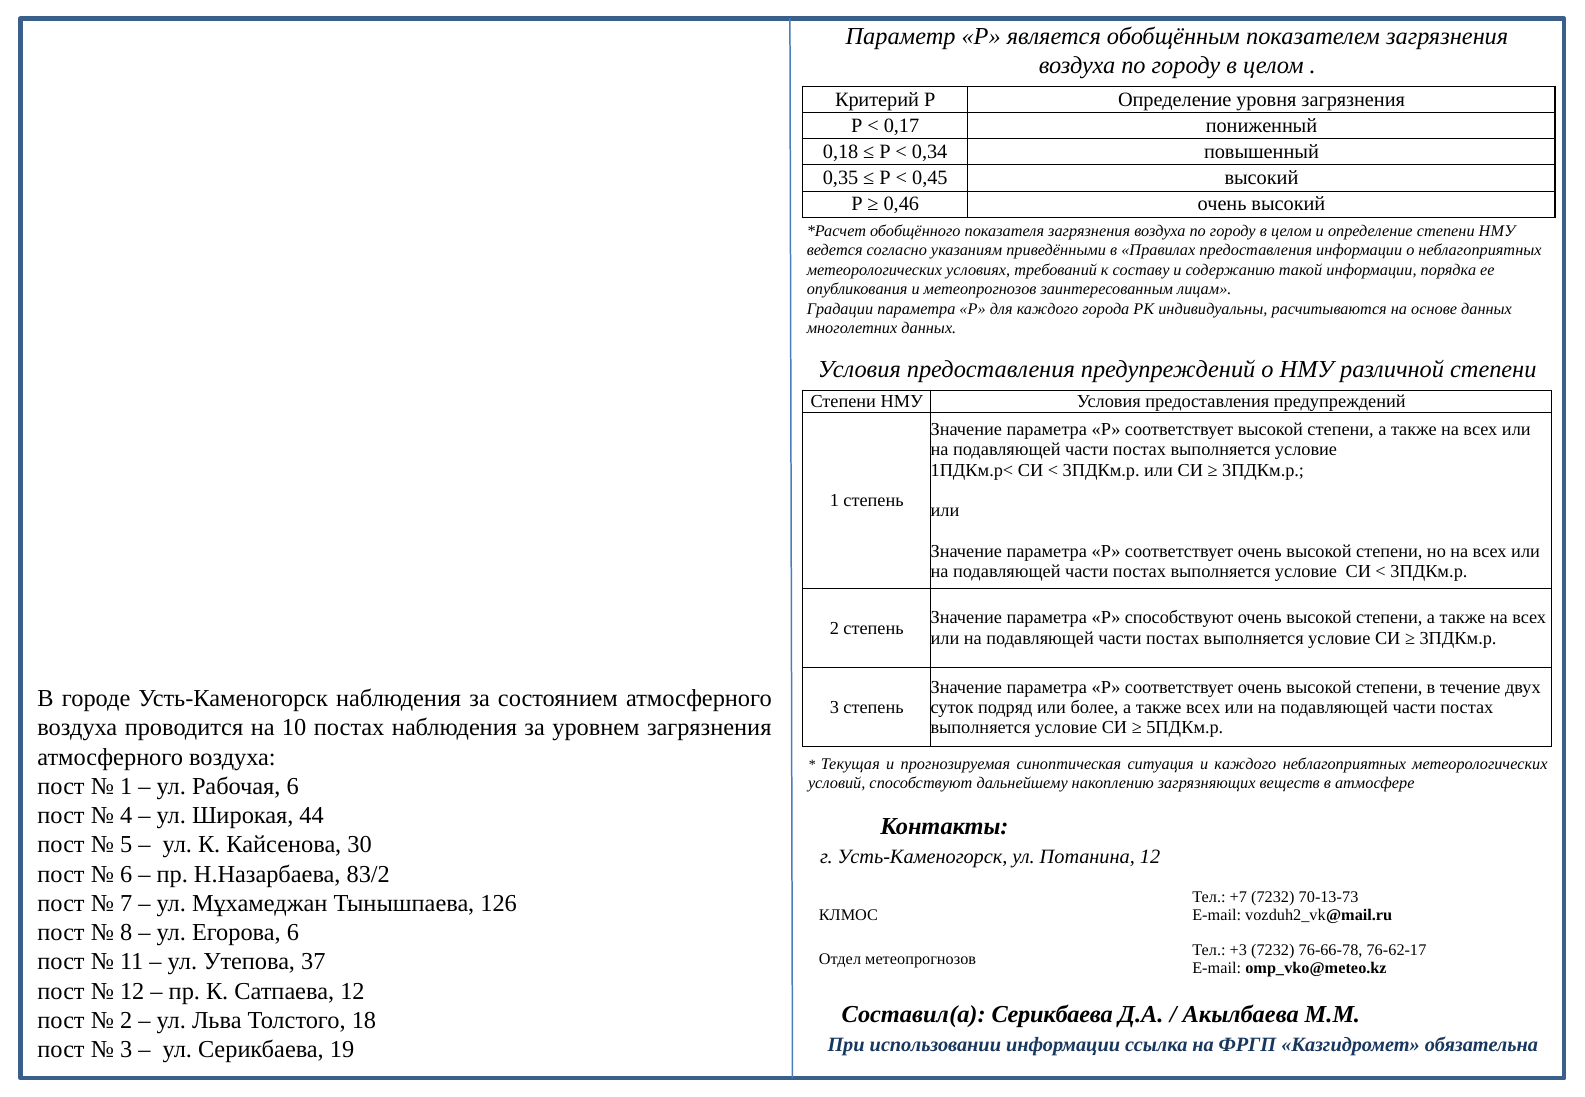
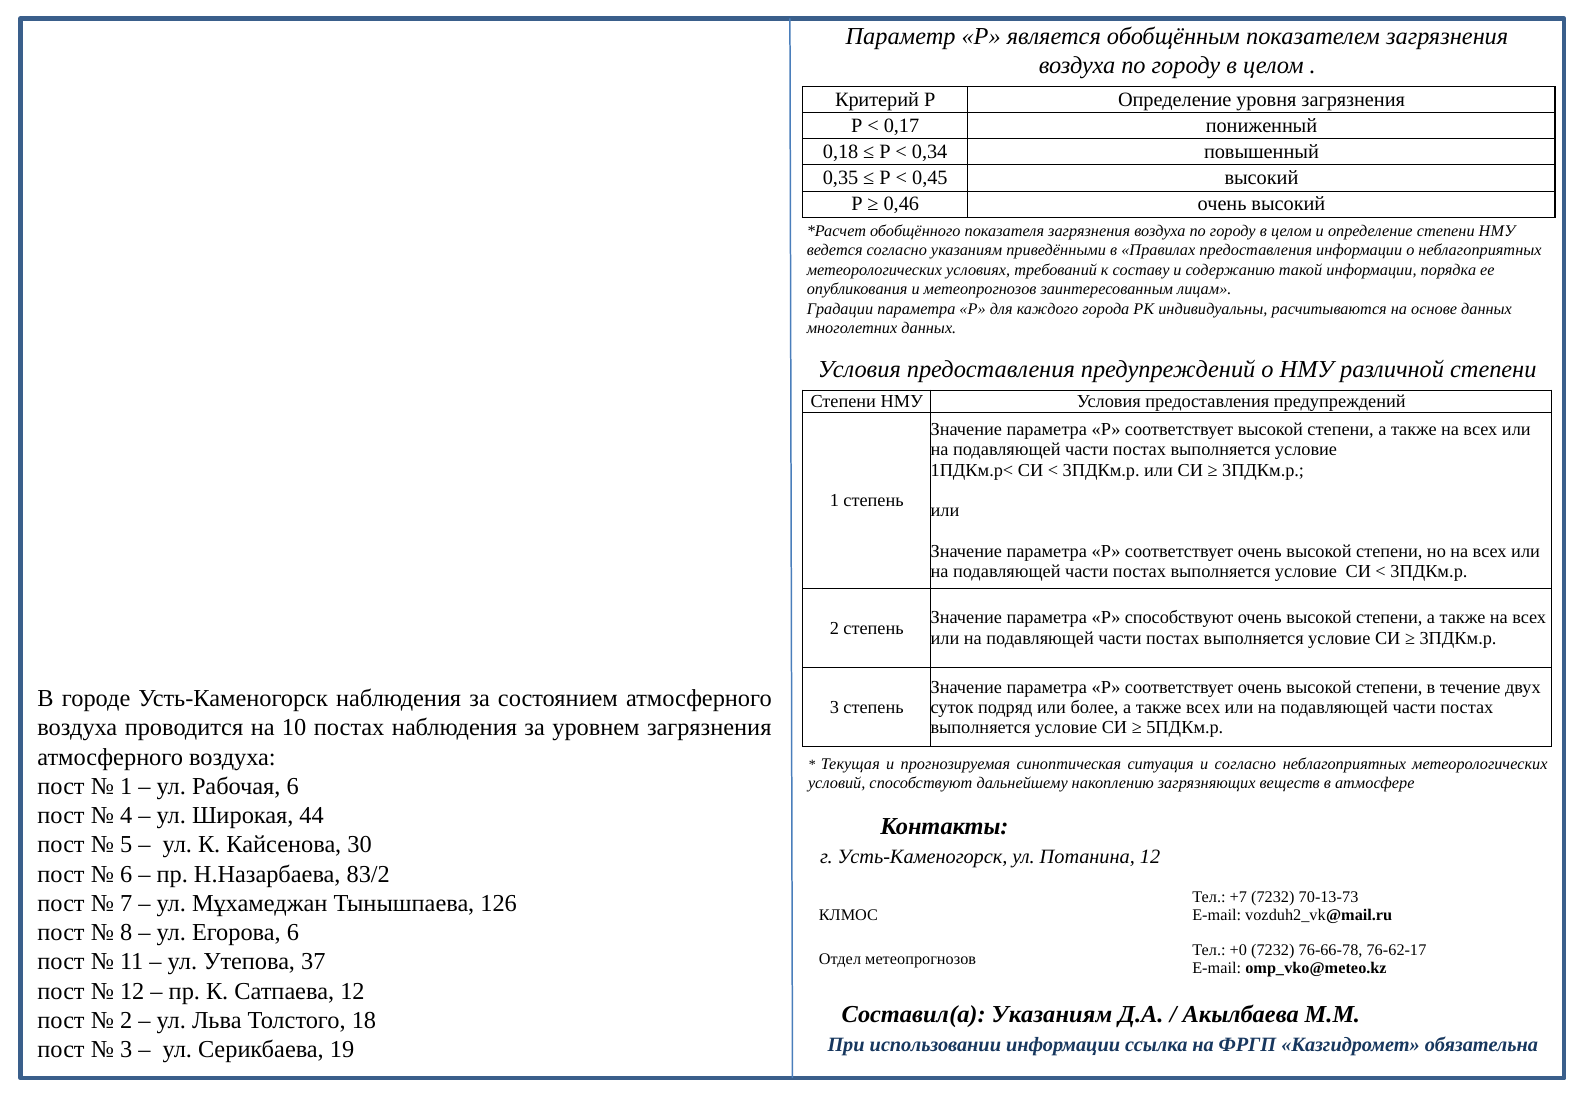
и каждого: каждого -> согласно (1245, 764)
+3: +3 -> +0 (1238, 951)
Составил(а Серикбаева: Серикбаева -> Указаниям (1052, 1015)
